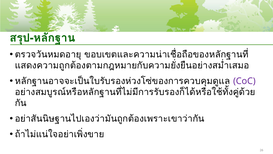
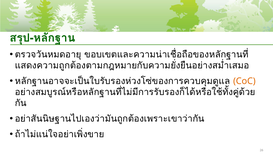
CoC colour: purple -> orange (244, 81)
